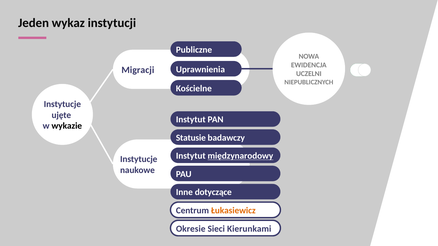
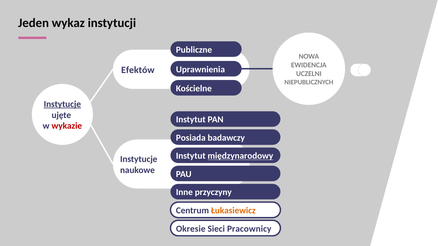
Migracji: Migracji -> Efektów (138, 70)
Instytucje underline: none -> present (62, 104)
wykazie colour: black -> red (67, 126)
Statusie: Statusie -> Posiada (191, 138)
dotyczące: dotyczące -> przyczyny (213, 193)
Kierunkami: Kierunkami -> Pracownicy (249, 229)
